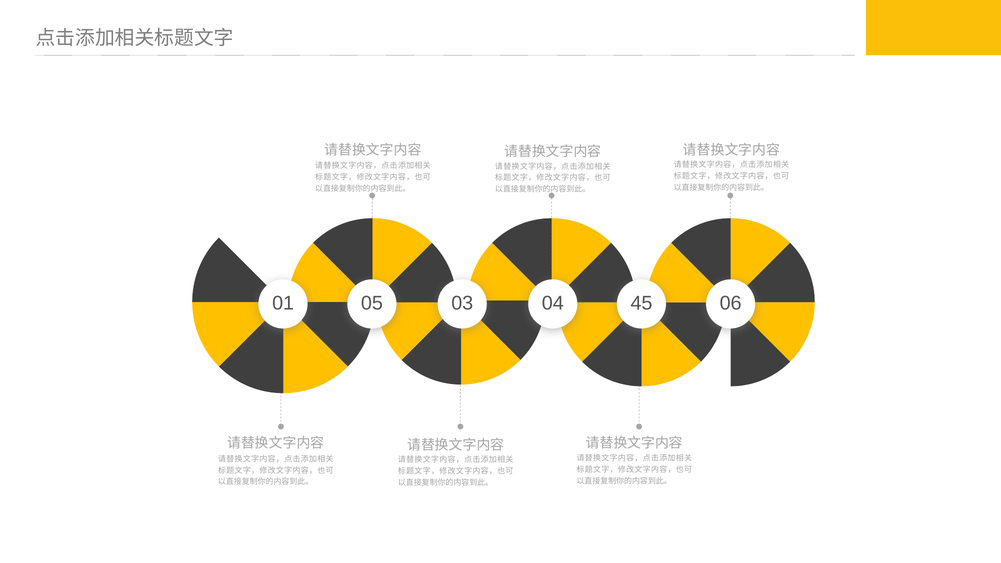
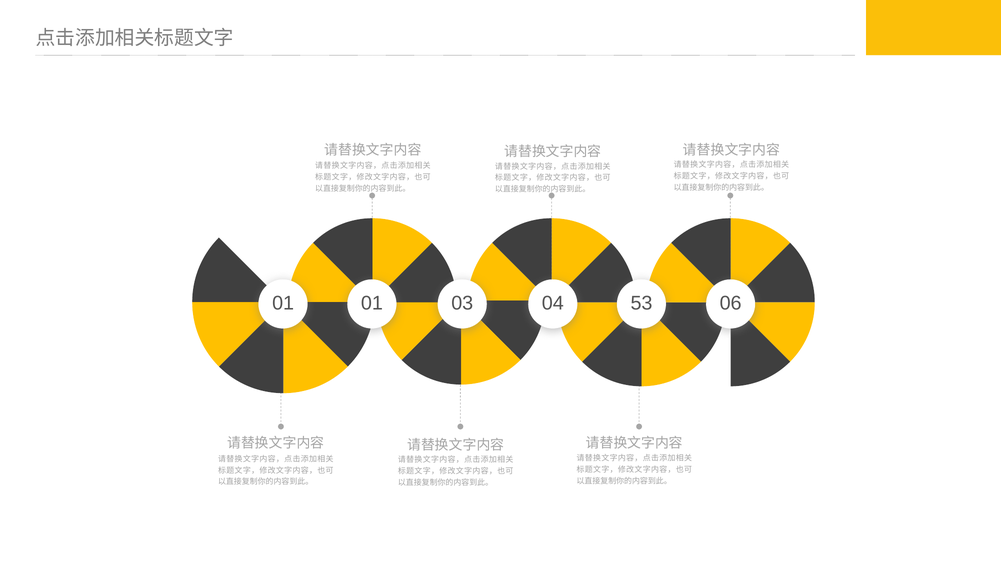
01 05: 05 -> 01 (372, 303)
45: 45 -> 53 (641, 303)
